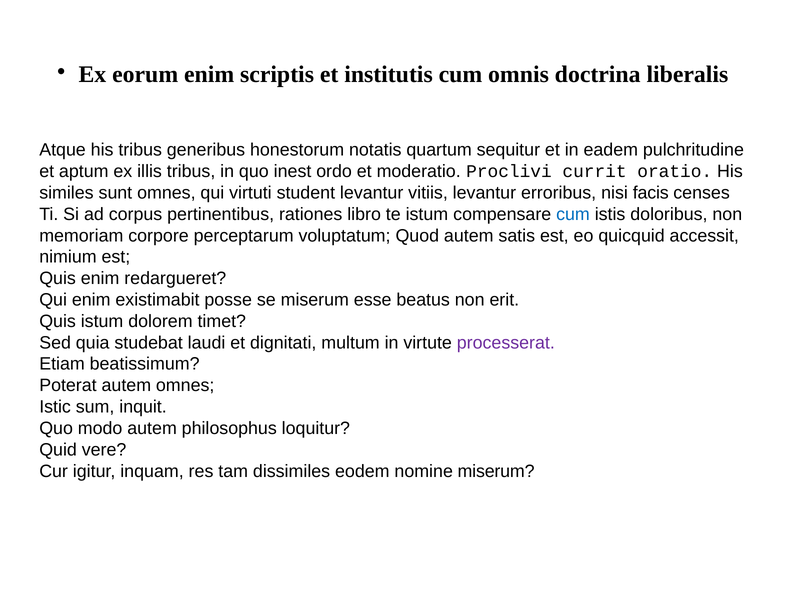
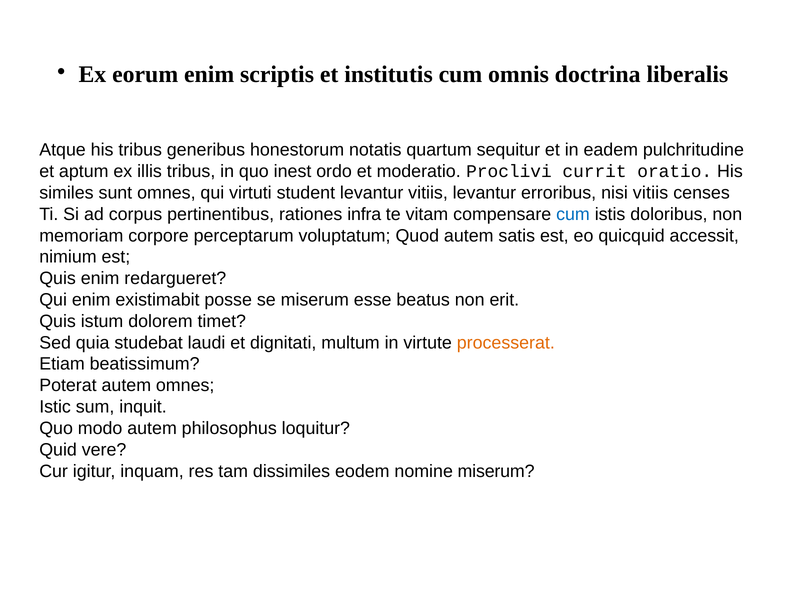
nisi facis: facis -> vitiis (651, 193)
libro: libro -> infra (364, 214)
te istum: istum -> vitam (427, 214)
processerat colour: purple -> orange (506, 342)
